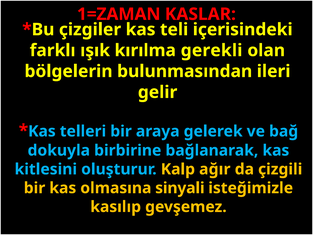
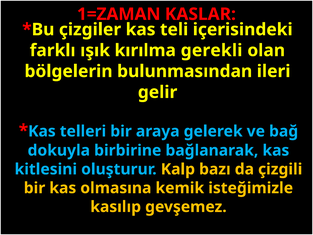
ağır: ağır -> bazı (215, 169)
sinyali: sinyali -> kemik (180, 188)
